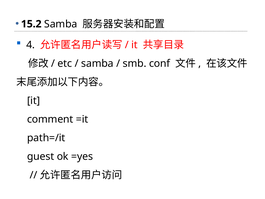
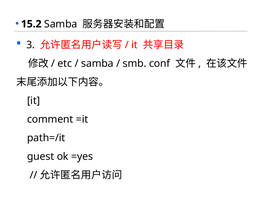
4: 4 -> 3 (31, 45)
